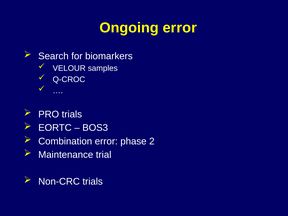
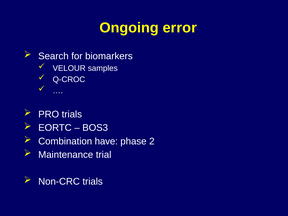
Combination error: error -> have (106, 141)
